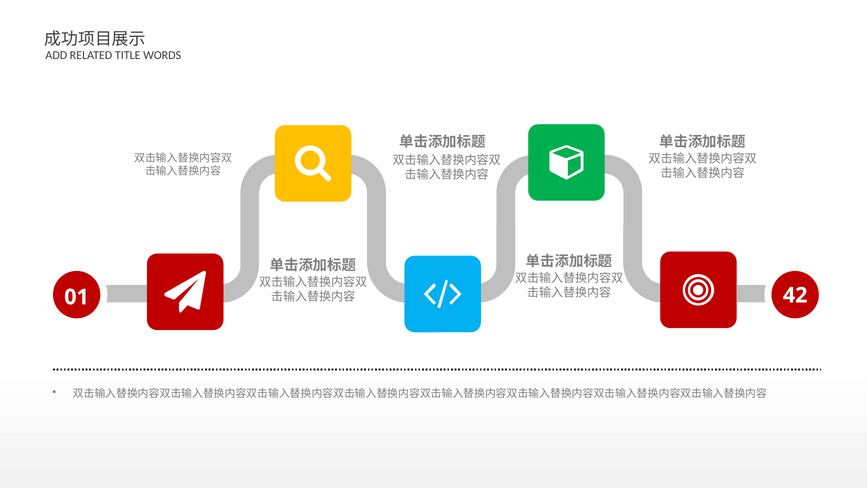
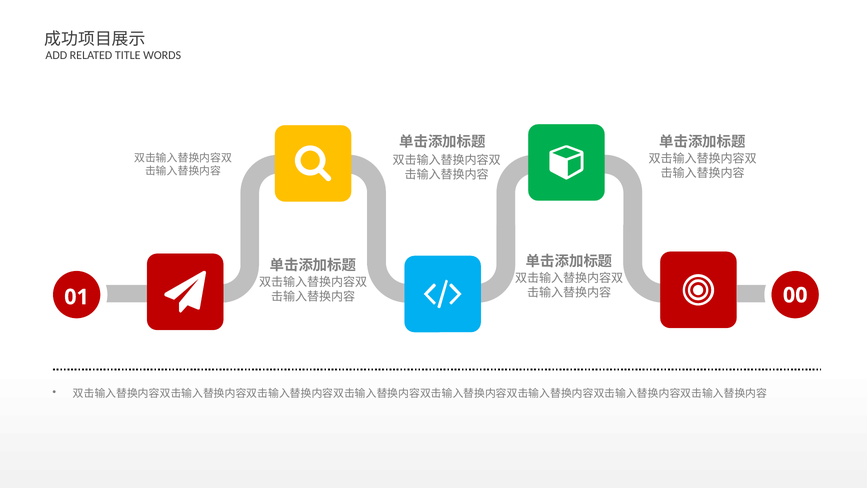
42: 42 -> 00 (795, 295)
